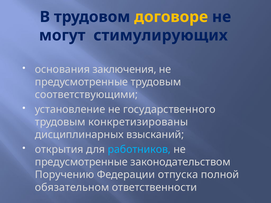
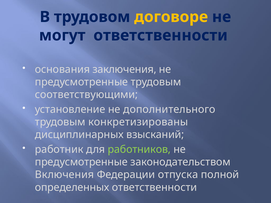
могут стимулирующих: стимулирующих -> ответственности (161, 35)
государственного: государственного -> дополнительного (169, 110)
открытия: открытия -> работник (59, 150)
работников colour: light blue -> light green (139, 150)
Поручению: Поручению -> Включения (64, 175)
обязательном: обязательном -> определенных (72, 188)
